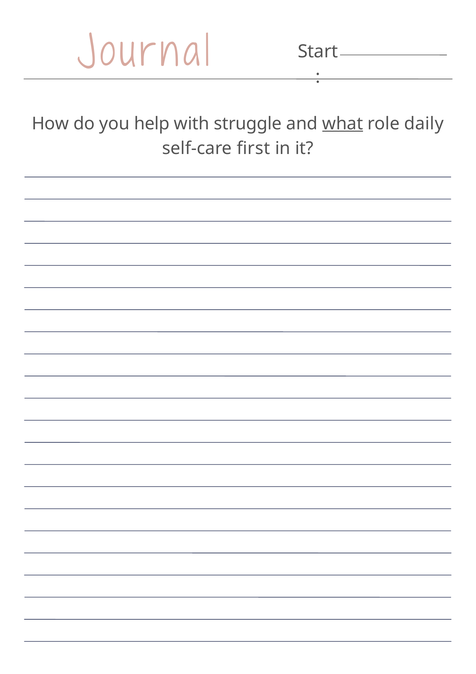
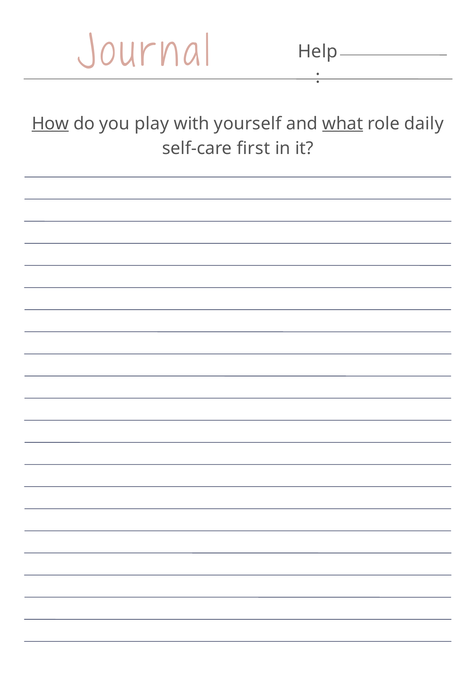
Start: Start -> Help (318, 51)
How underline: none -> present (50, 123)
help: help -> play (152, 123)
struggle: struggle -> yourself (248, 123)
